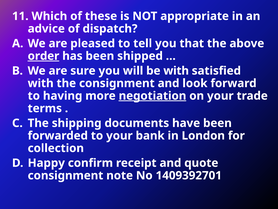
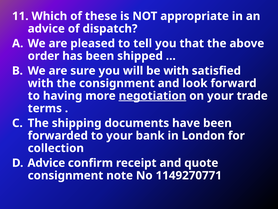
order underline: present -> none (44, 56)
Happy: Happy -> Advice (46, 163)
1409392701: 1409392701 -> 1149270771 (189, 175)
